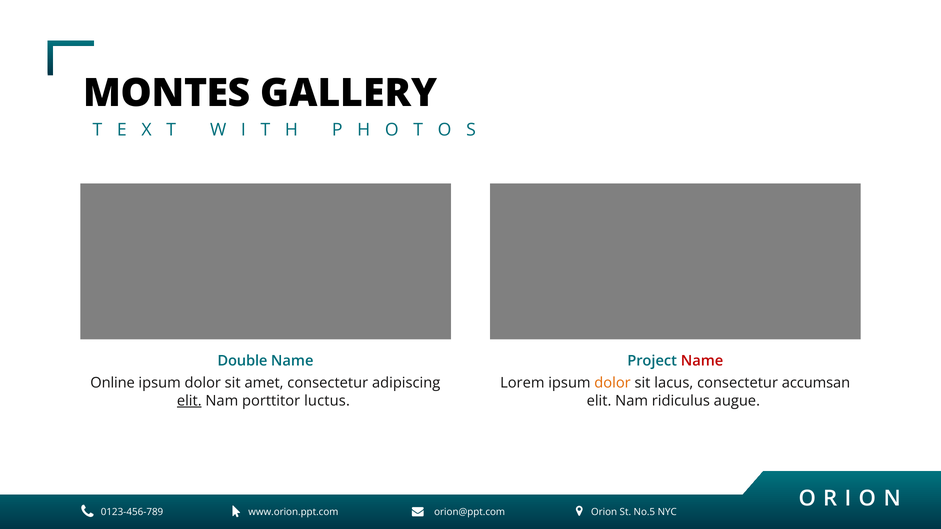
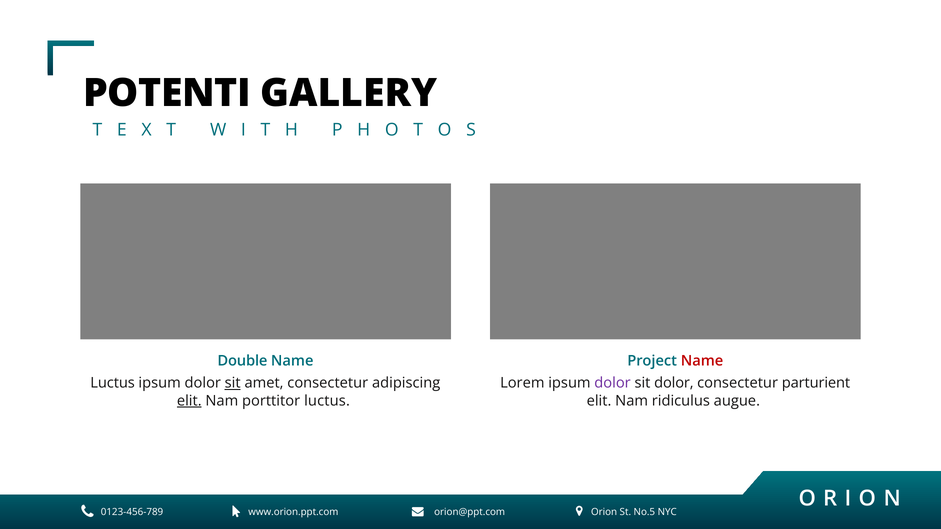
MONTES: MONTES -> POTENTI (167, 93)
Online: Online -> Luctus (113, 383)
sit underline: none -> present (233, 383)
dolor colour: orange -> purple (613, 383)
sit lacus: lacus -> dolor (674, 383)
accumsan: accumsan -> parturient (816, 383)
